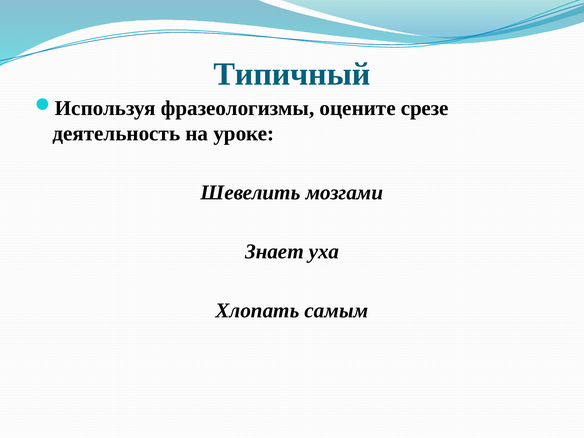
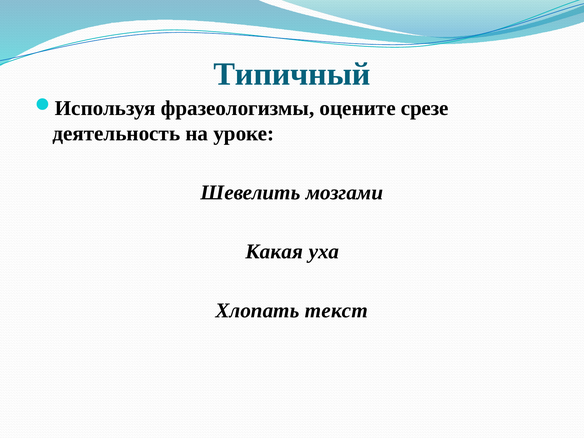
Знает: Знает -> Какая (274, 252)
самым: самым -> текст (336, 311)
